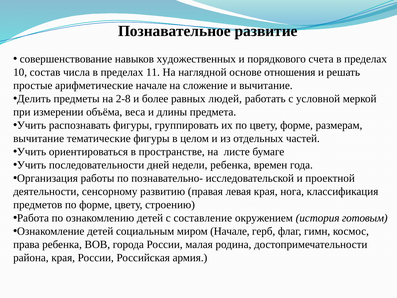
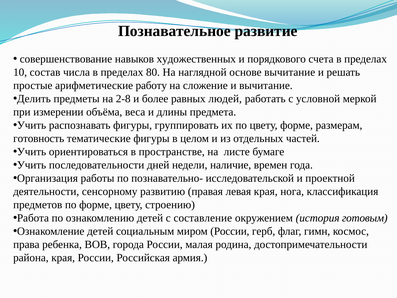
11: 11 -> 80 (153, 72)
основе отношения: отношения -> вычитание (290, 72)
арифметические начале: начале -> работу (151, 85)
вычитание: вычитание -> готовность (39, 138)
недели ребенка: ребенка -> наличие (231, 165)
миром Начале: Начале -> России (230, 231)
